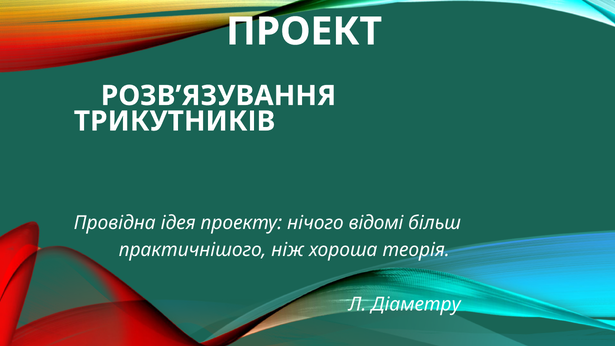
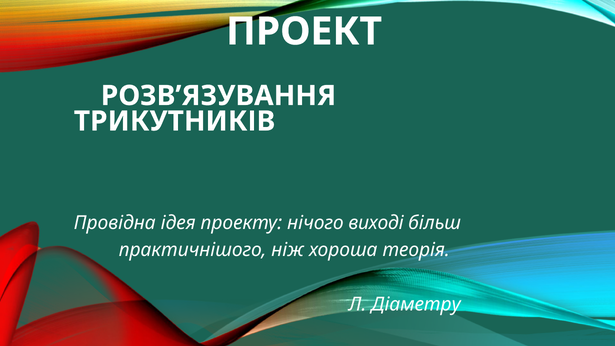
відомі: відомі -> виході (376, 223)
